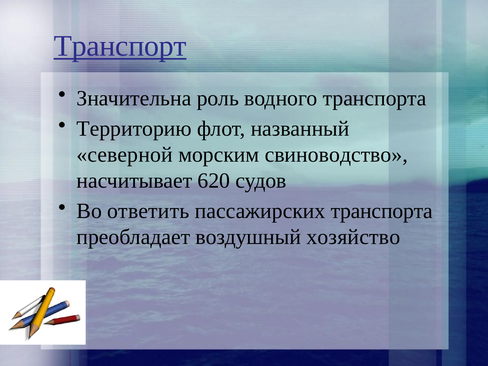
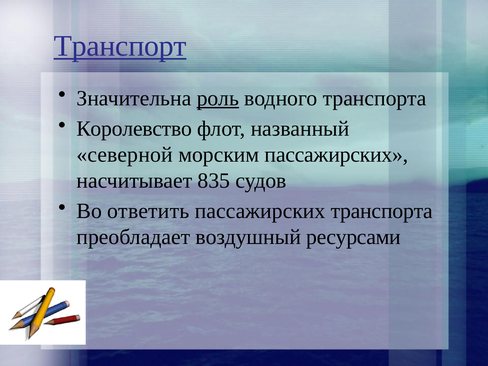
роль underline: none -> present (218, 98)
Территорию: Территорию -> Королевство (134, 129)
морским свиноводство: свиноводство -> пассажирских (336, 155)
620: 620 -> 835 (214, 181)
хозяйство: хозяйство -> ресурсами (354, 237)
